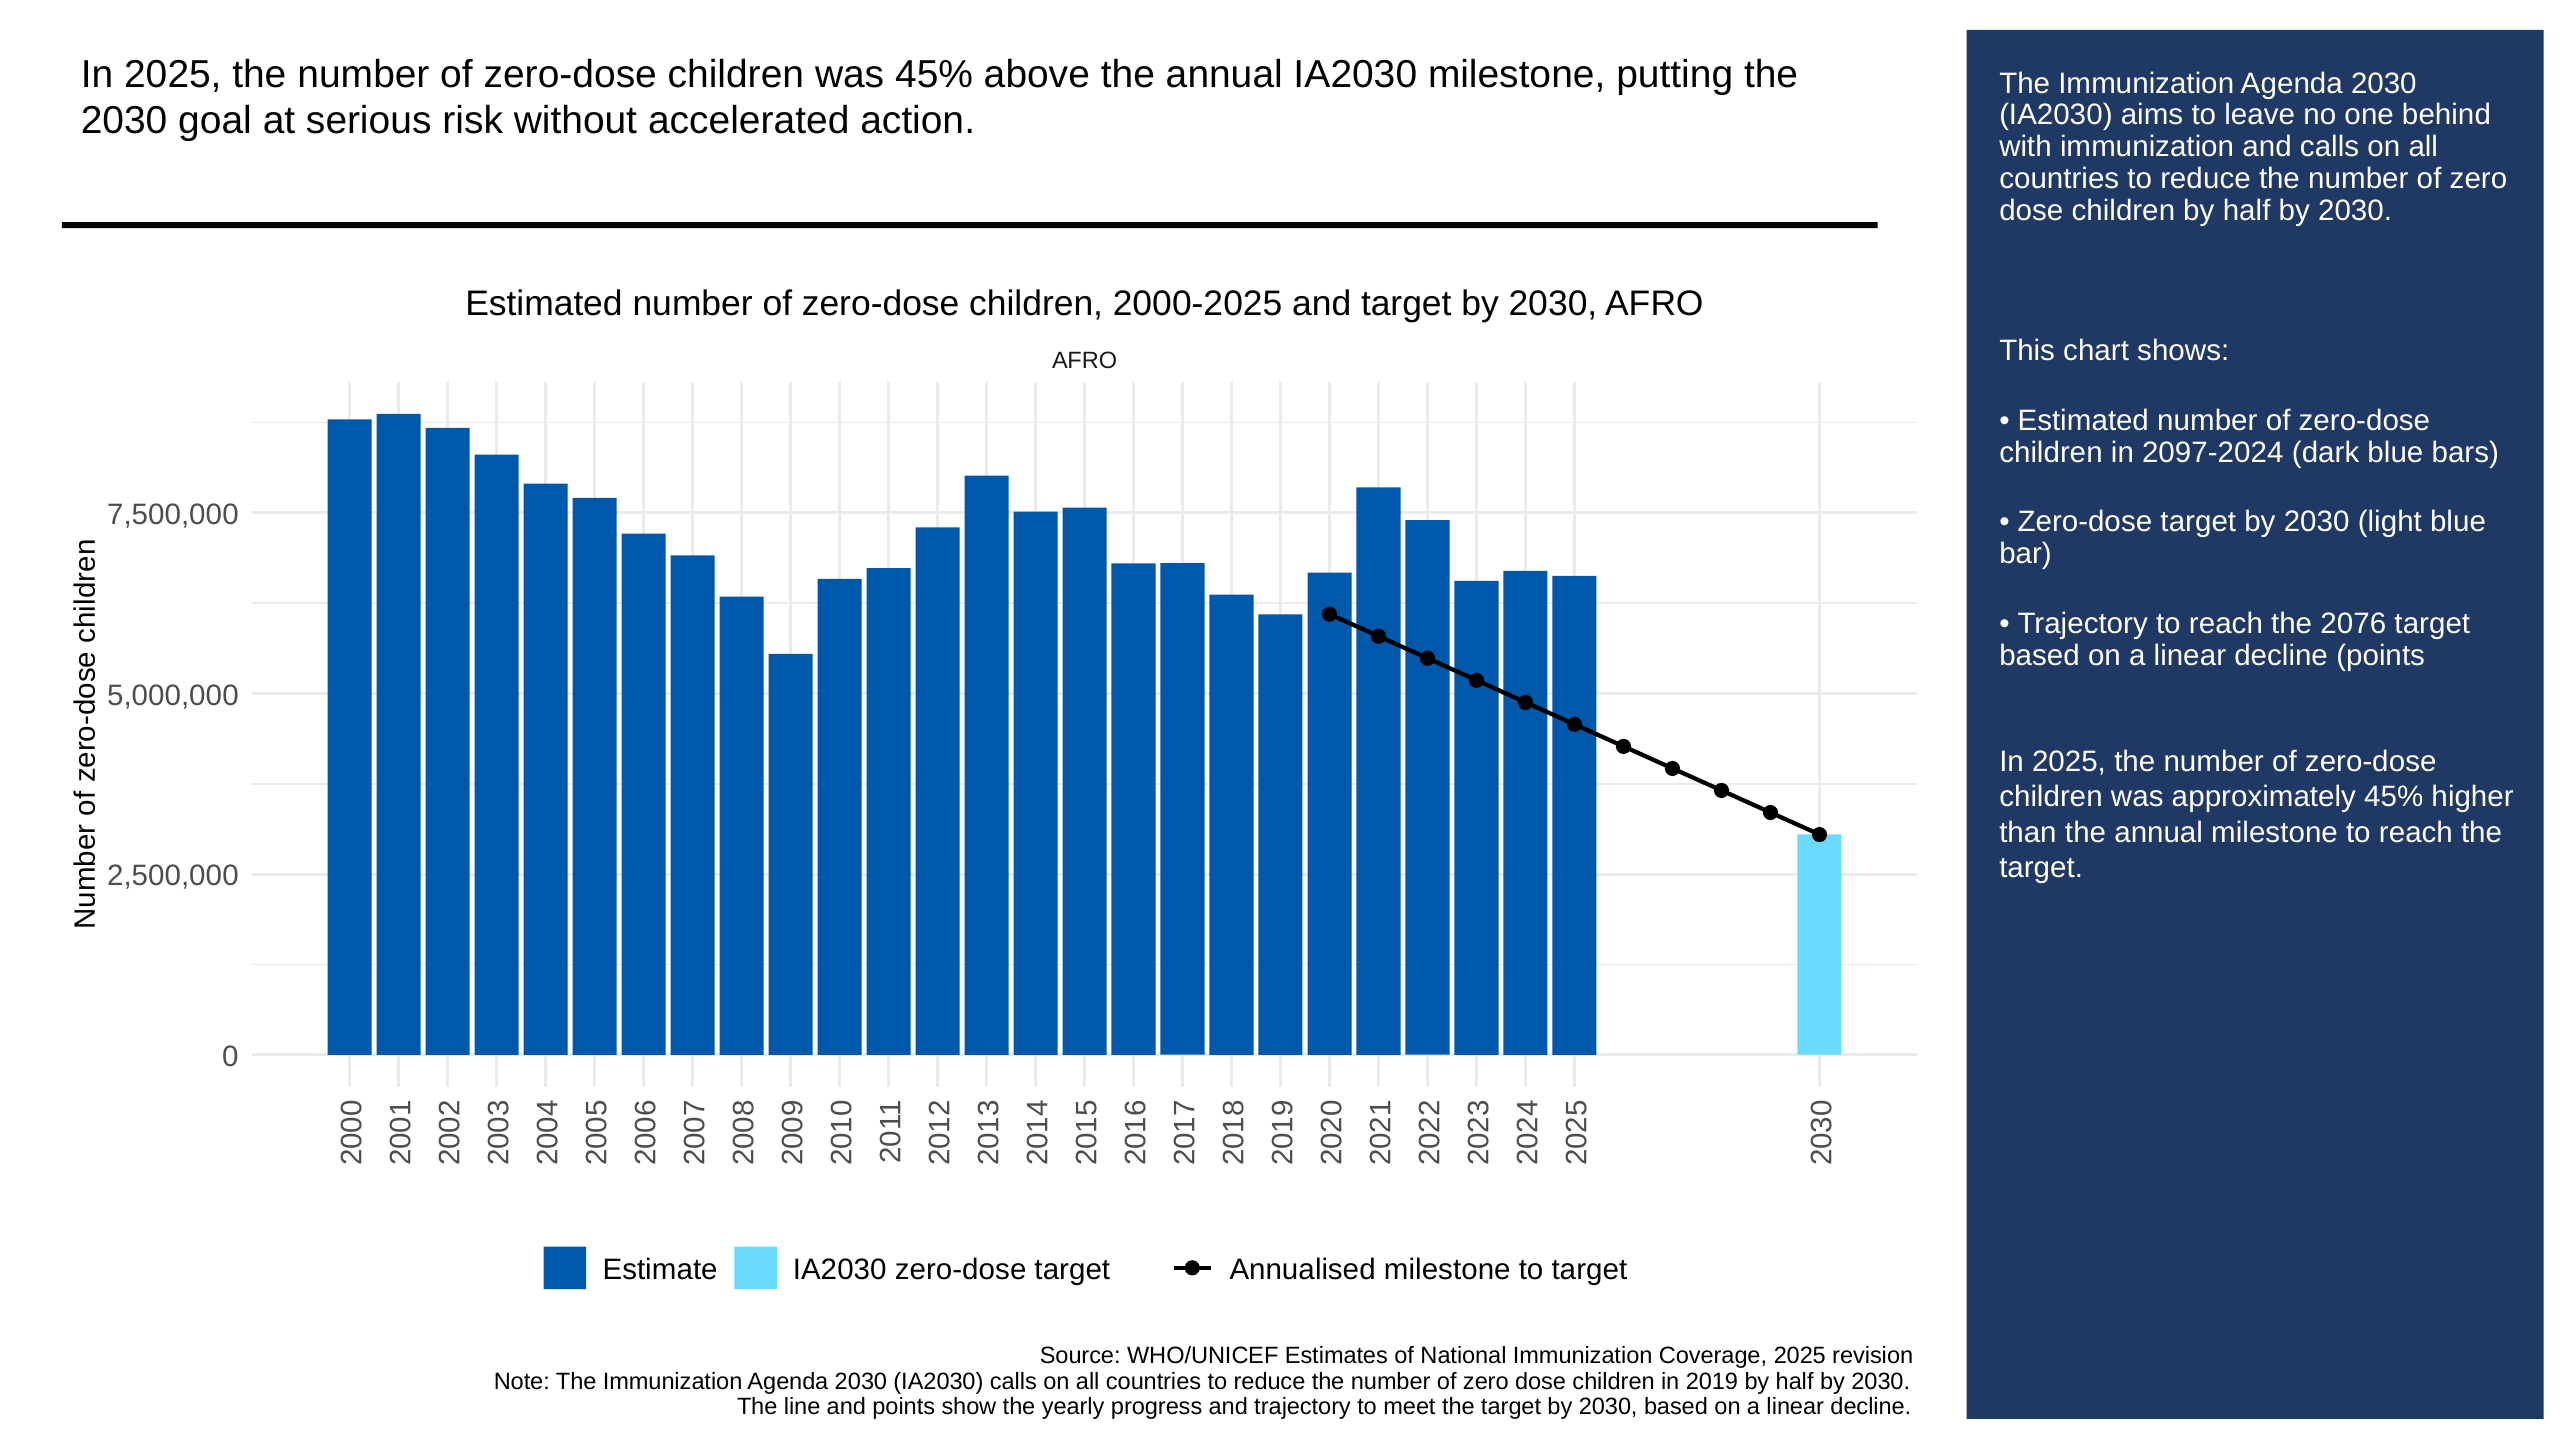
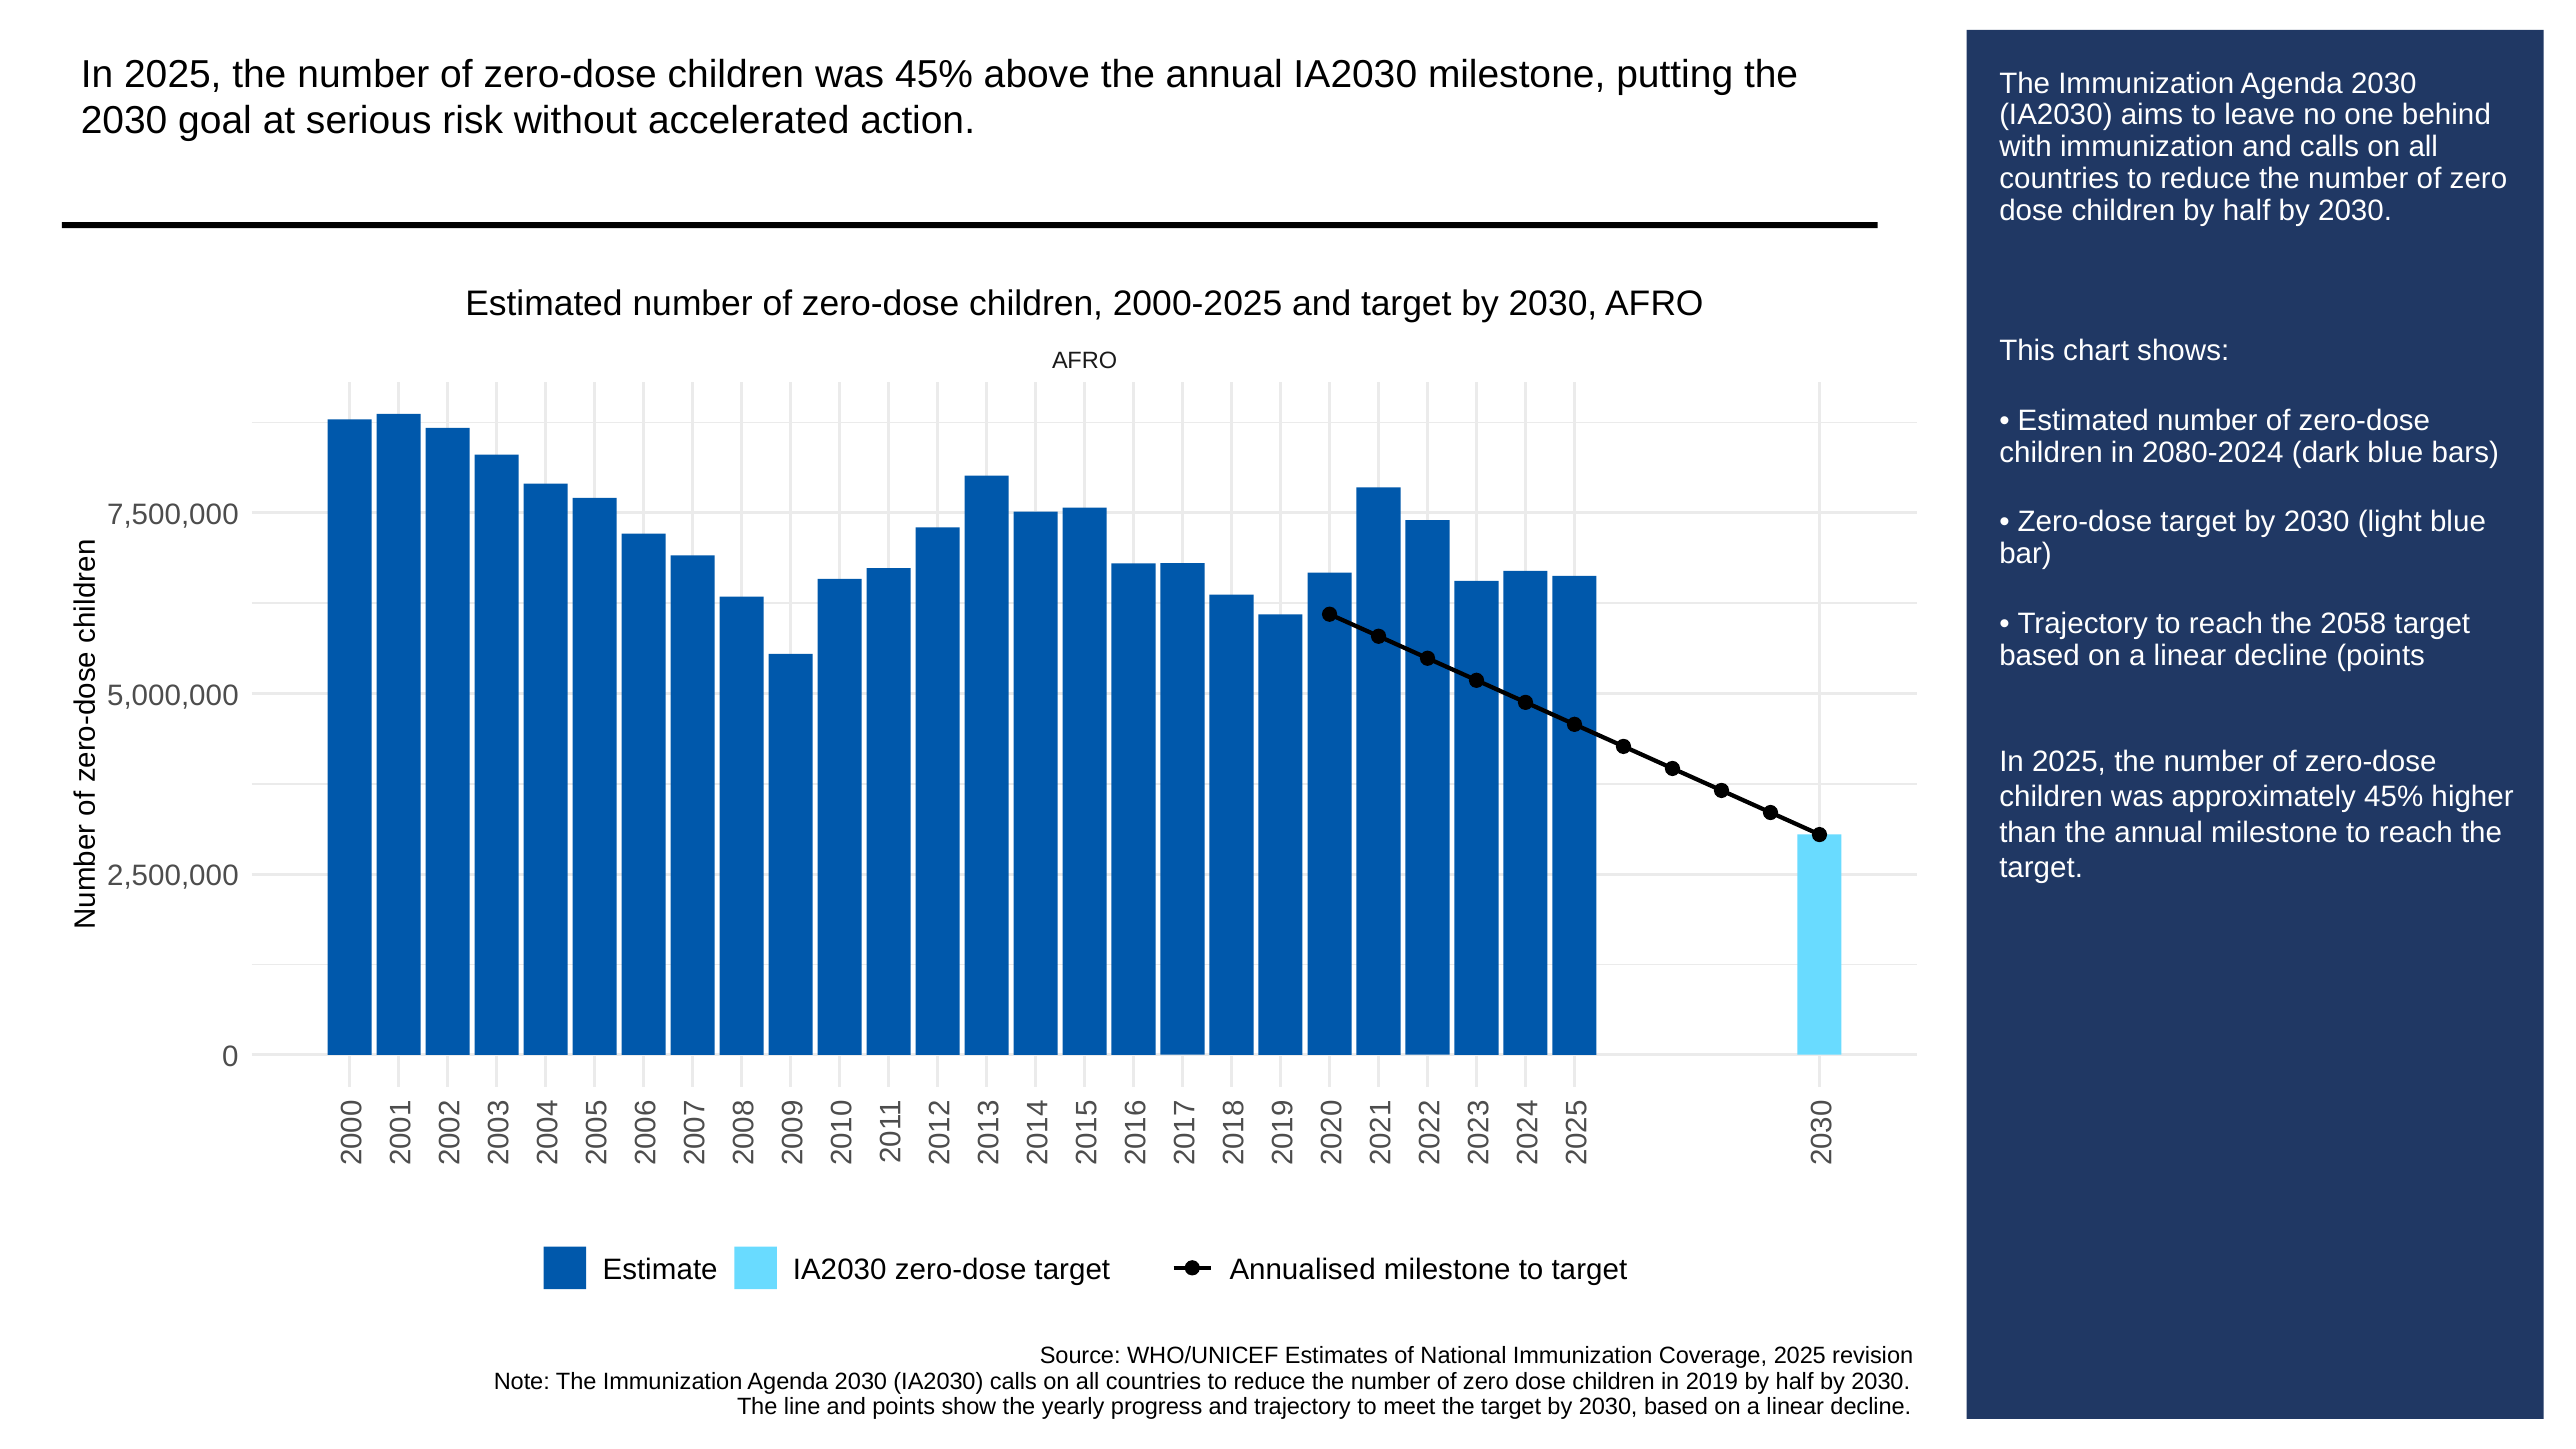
2097-2024: 2097-2024 -> 2080-2024 (2213, 452)
2076: 2076 -> 2058 (2353, 624)
